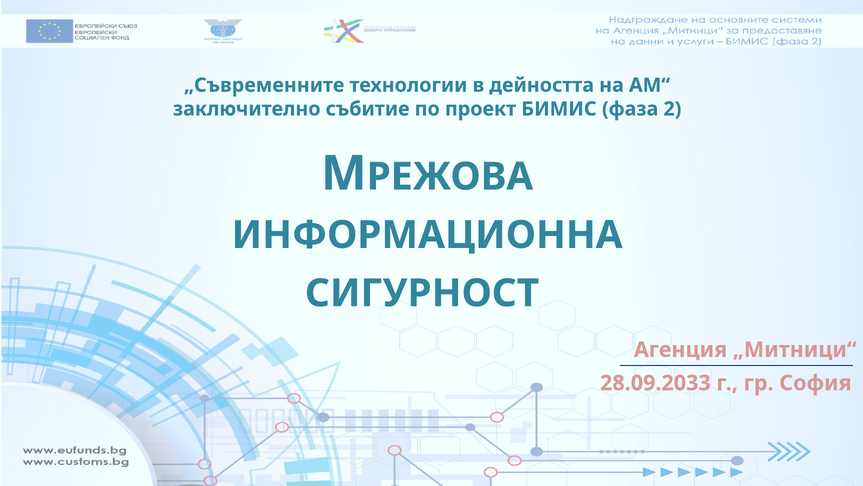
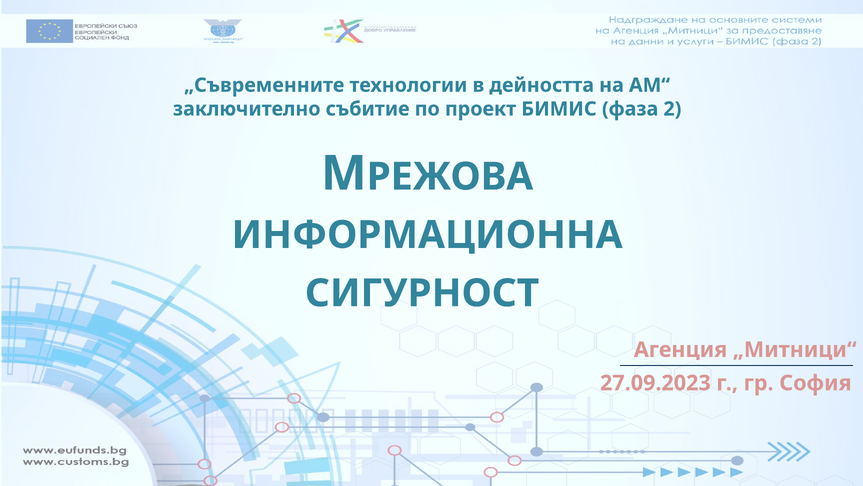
28.09.2033: 28.09.2033 -> 27.09.2023 (655, 383)
